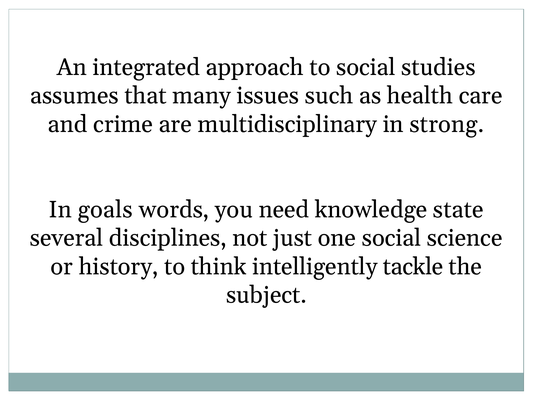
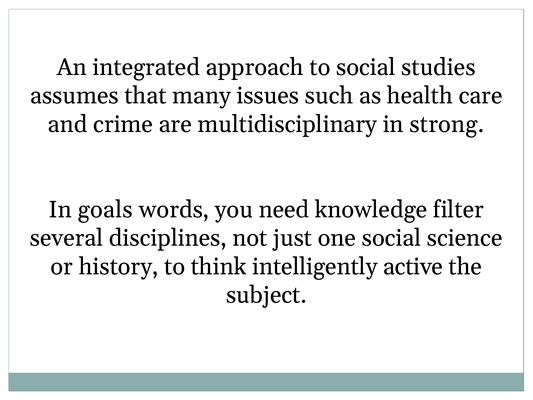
state: state -> filter (458, 210)
tackle: tackle -> active (413, 266)
